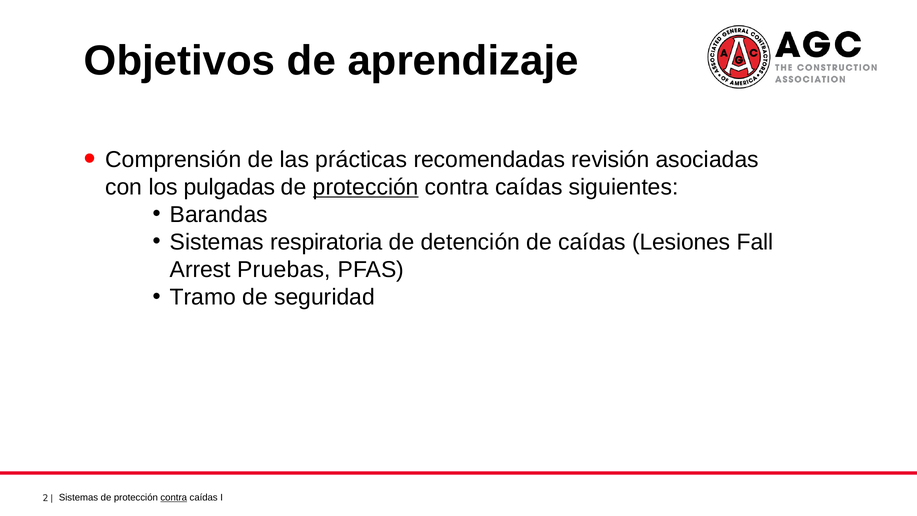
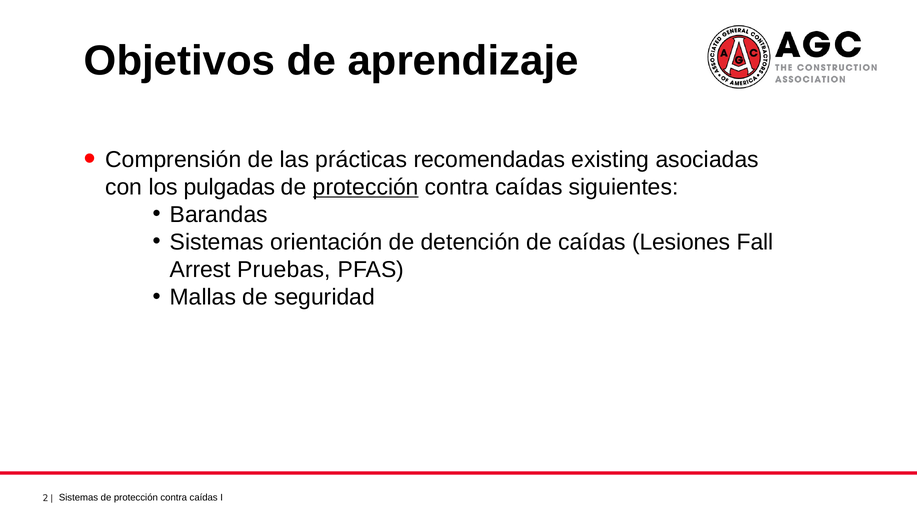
revisión: revisión -> existing (610, 160)
respiratoria: respiratoria -> orientación (326, 242)
Tramo: Tramo -> Mallas (203, 297)
contra underline: present -> none (174, 497)
